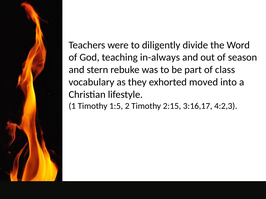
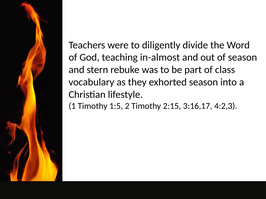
in-always: in-always -> in-almost (160, 58)
exhorted moved: moved -> season (204, 82)
